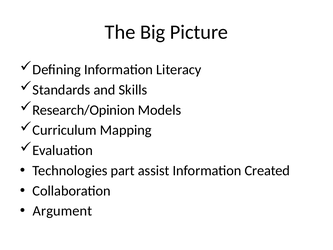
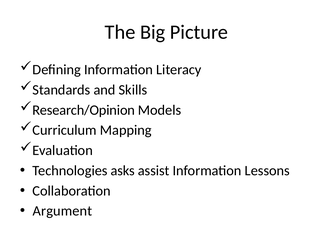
part: part -> asks (123, 170)
Created: Created -> Lessons (267, 170)
